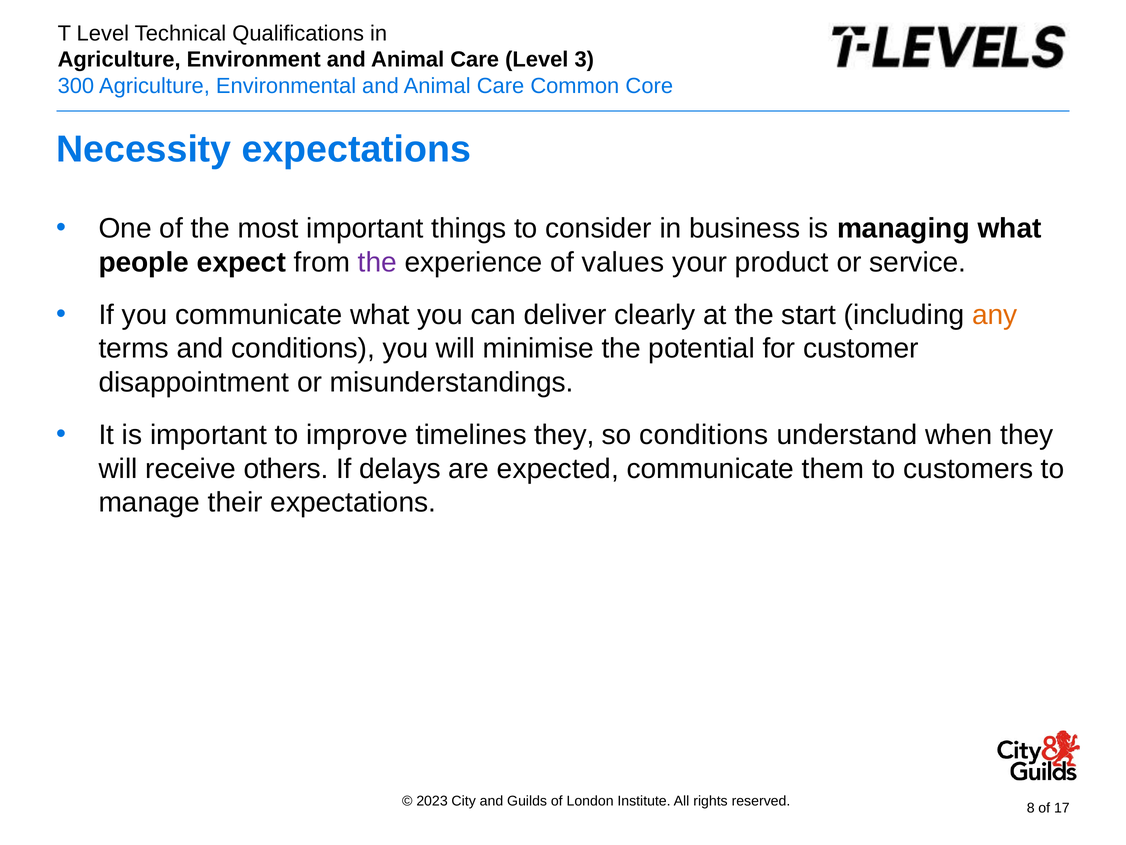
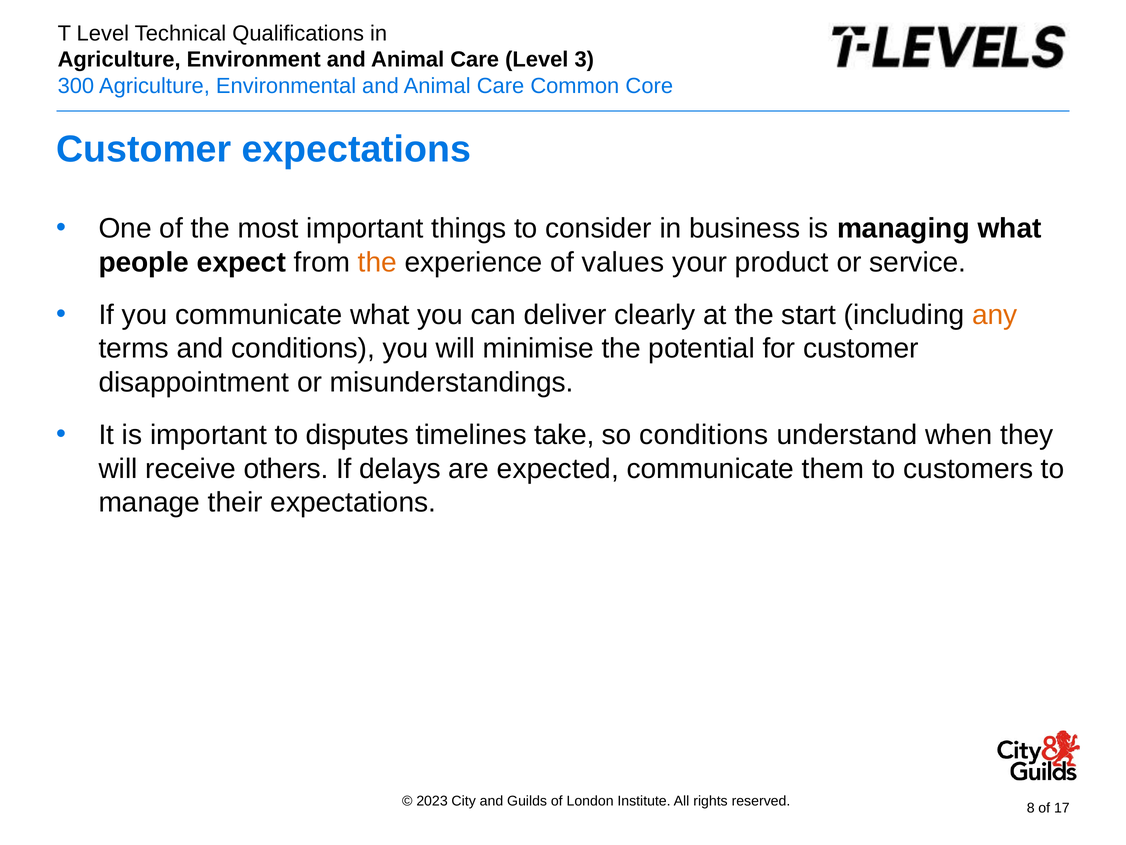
Necessity: Necessity -> Customer (144, 149)
the colour: purple -> orange (378, 262)
improve: improve -> disputes (357, 435)
timelines they: they -> take (564, 435)
